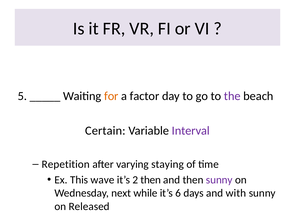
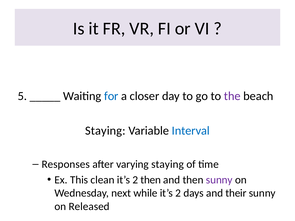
for colour: orange -> blue (111, 96)
factor: factor -> closer (145, 96)
Certain: Certain -> Staying (105, 131)
Interval colour: purple -> blue (191, 131)
Repetition: Repetition -> Responses (66, 164)
wave: wave -> clean (103, 180)
6: 6 -> 2 (178, 193)
with: with -> their (236, 193)
